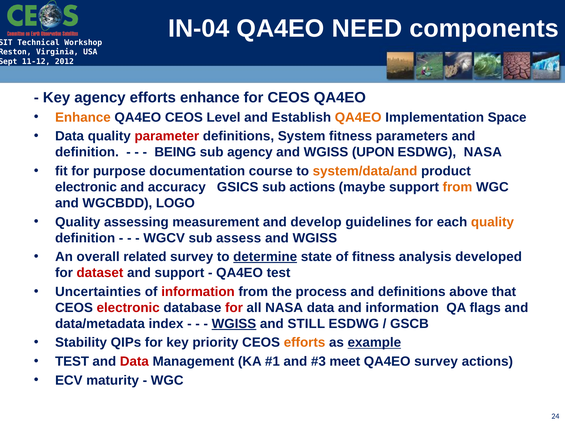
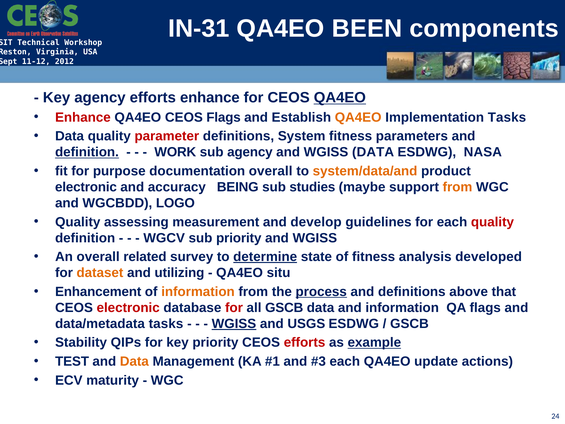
IN-04: IN-04 -> IN-31 (199, 29)
NEED: NEED -> BEEN (367, 29)
QA4EO underline: none -> present (340, 98)
Enhance colour: orange -> red (83, 117)
CEOS Level: Level -> Flags (224, 117)
Implementation Space: Space -> Tasks (507, 117)
definition underline: none -> present (87, 152)
BEING: BEING -> WORK (175, 152)
WGISS UPON: UPON -> DATA (373, 152)
documentation course: course -> overall (271, 171)
GSICS: GSICS -> BEING (238, 187)
sub actions: actions -> studies (312, 187)
quality colour: orange -> red (492, 222)
sub assess: assess -> priority (239, 238)
dataset colour: red -> orange (100, 273)
and support: support -> utilizing (179, 273)
QA4EO test: test -> situ (279, 273)
Uncertainties: Uncertainties -> Enhancement (98, 292)
information colour: red -> orange (198, 292)
process underline: none -> present (321, 292)
all NASA: NASA -> GSCB (284, 308)
data/metadata index: index -> tasks (166, 324)
STILL: STILL -> USGS (306, 324)
efforts colour: orange -> red (305, 342)
Data colour: red -> orange (134, 361)
meet: meet -> each (345, 361)
QA4EO survey: survey -> update (436, 361)
